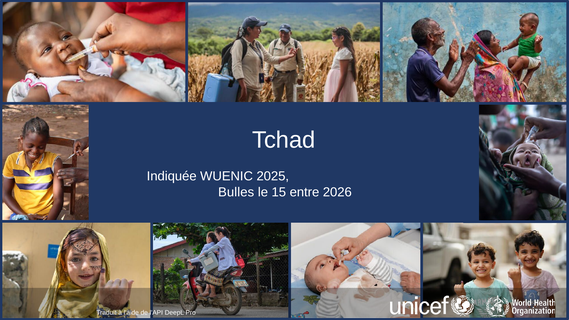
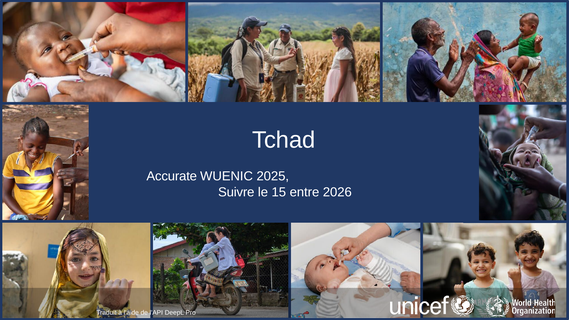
Indiquée: Indiquée -> Accurate (172, 176)
Bulles: Bulles -> Suivre (236, 192)
